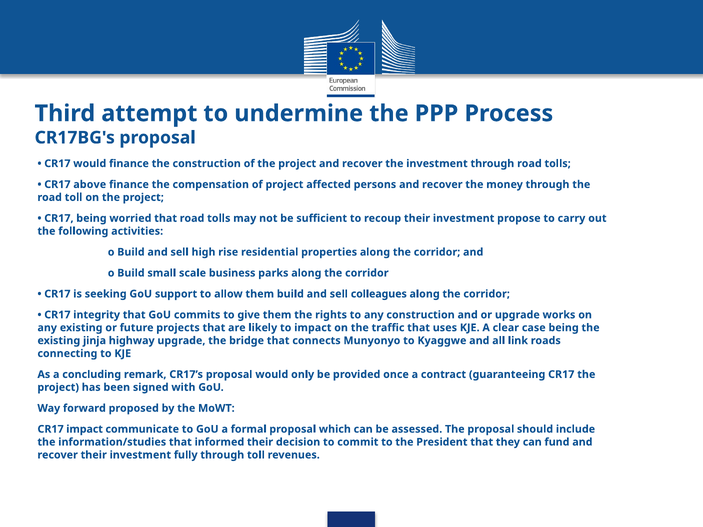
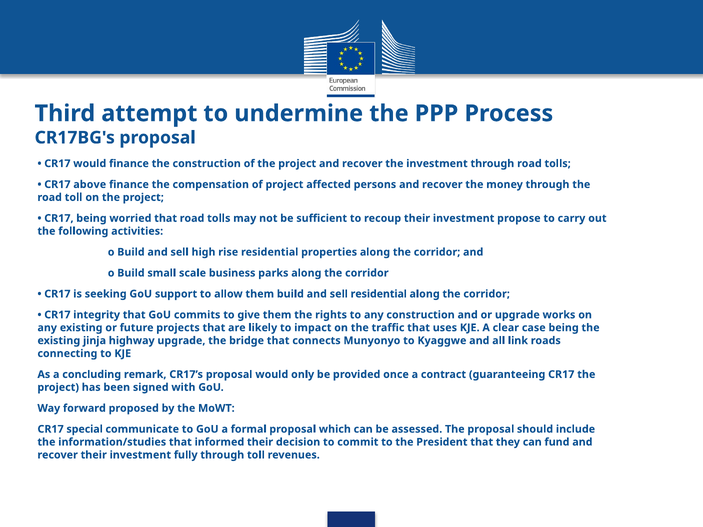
sell colleagues: colleagues -> residential (379, 294)
CR17 impact: impact -> special (85, 429)
